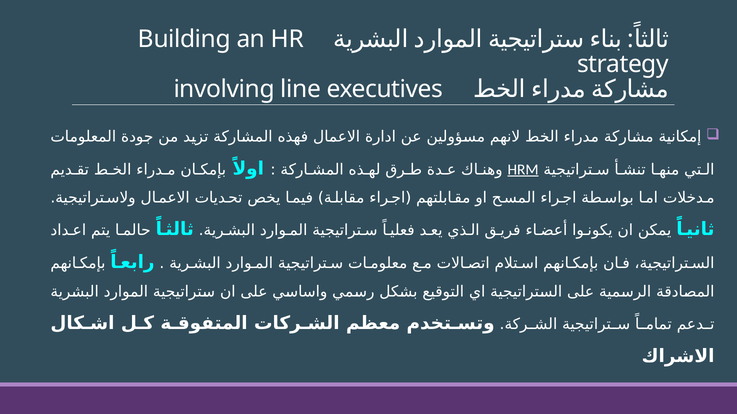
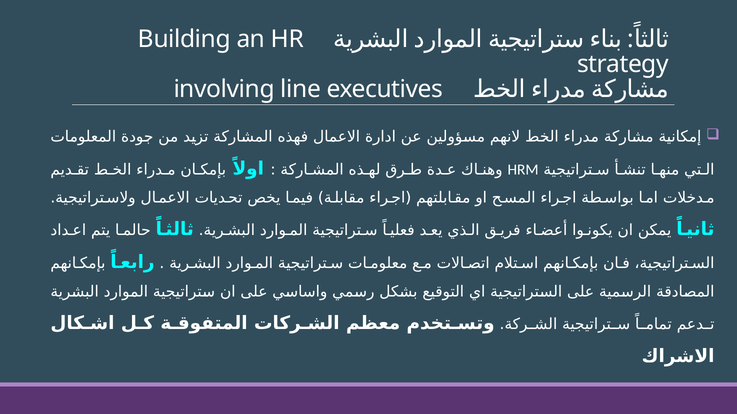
HRM underline: present -> none (523, 170)
